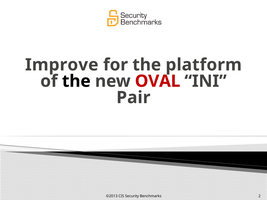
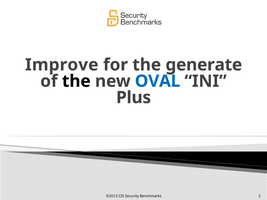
platform: platform -> generate (204, 65)
OVAL colour: red -> blue (158, 81)
Pair: Pair -> Plus (134, 98)
